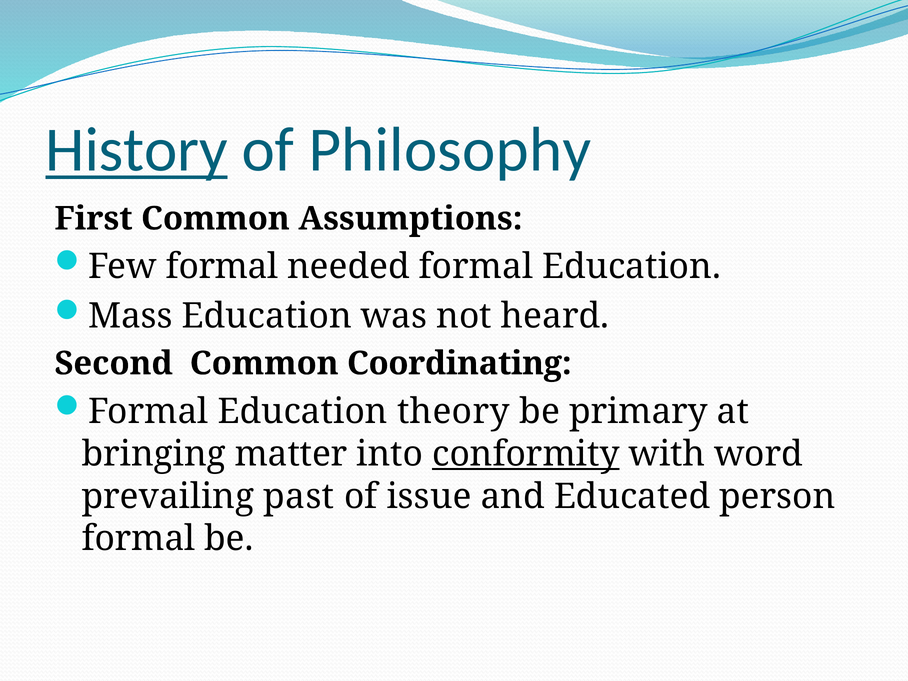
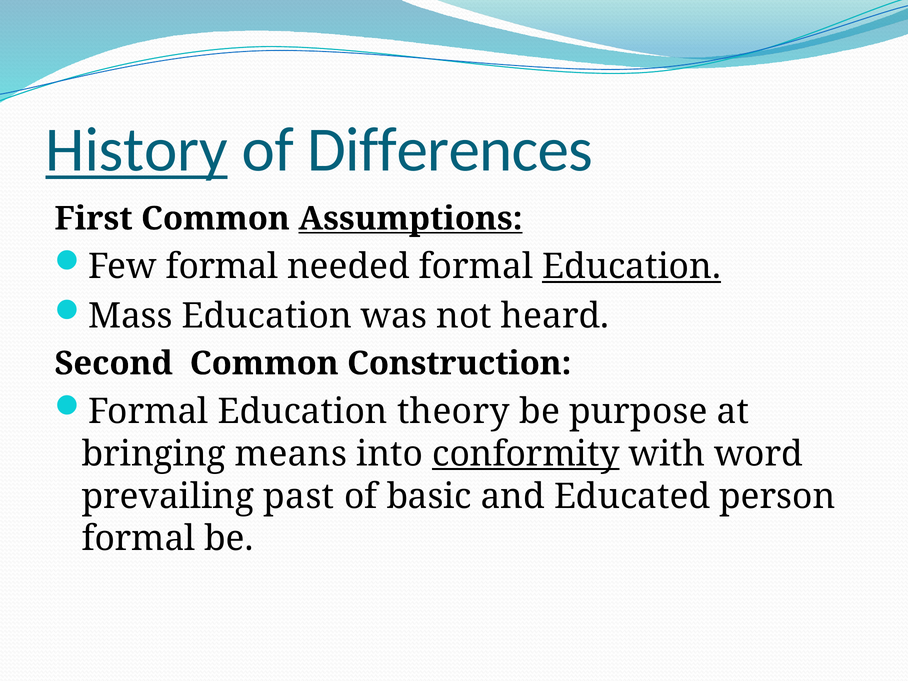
Philosophy: Philosophy -> Differences (450, 150)
Assumptions underline: none -> present (411, 219)
Education underline: none -> present (632, 267)
Coordinating: Coordinating -> Construction (459, 363)
primary: primary -> purpose (638, 412)
matter: matter -> means (291, 454)
issue: issue -> basic (429, 496)
